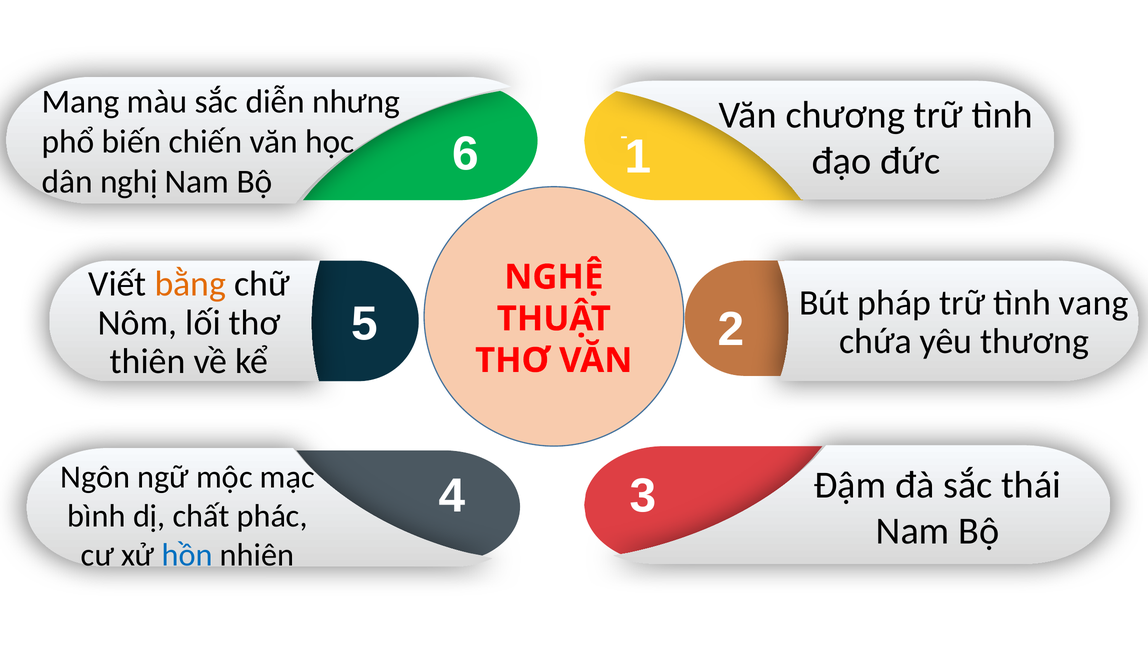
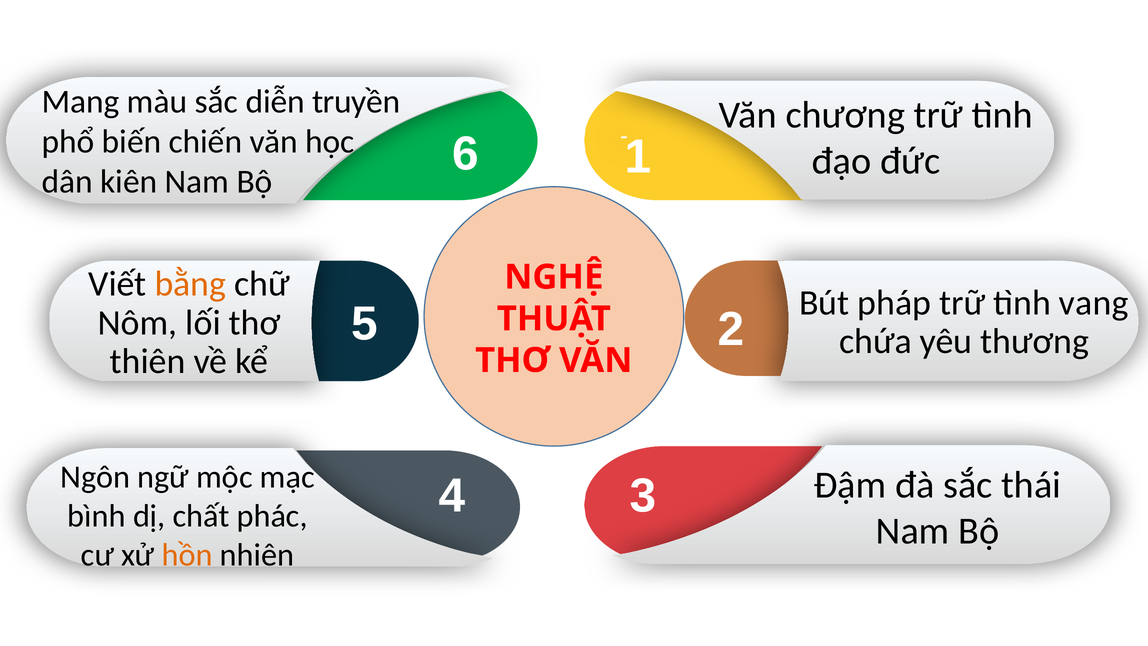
nhưng: nhưng -> truyền (356, 101)
nghị: nghị -> kiên (129, 182)
hồn colour: blue -> orange (187, 555)
